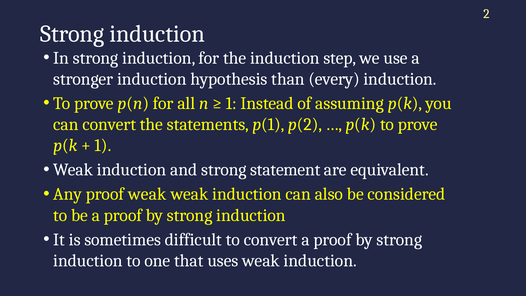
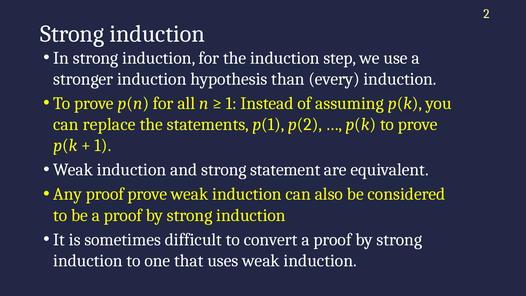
can convert: convert -> replace (109, 124)
proof weak: weak -> prove (147, 194)
